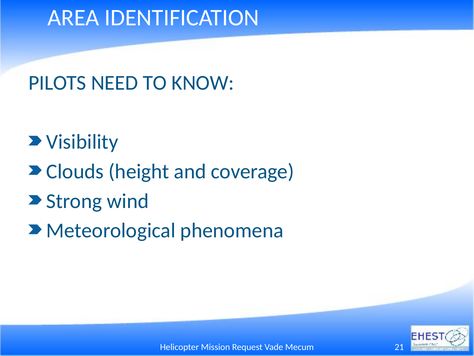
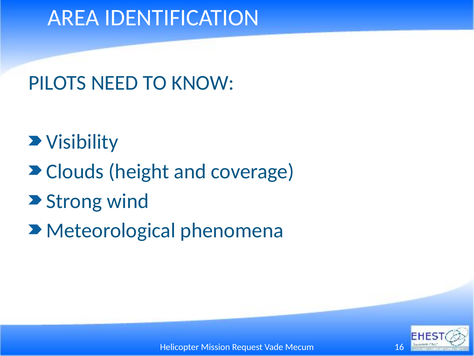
21: 21 -> 16 (399, 347)
